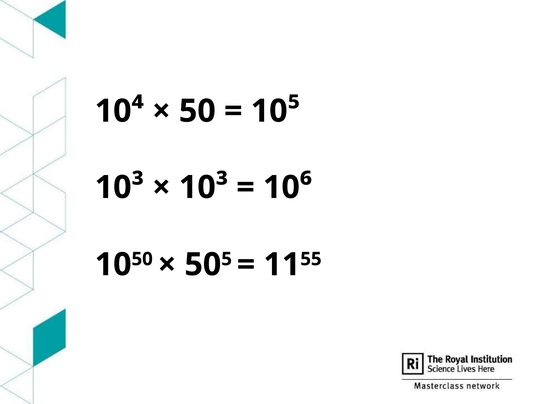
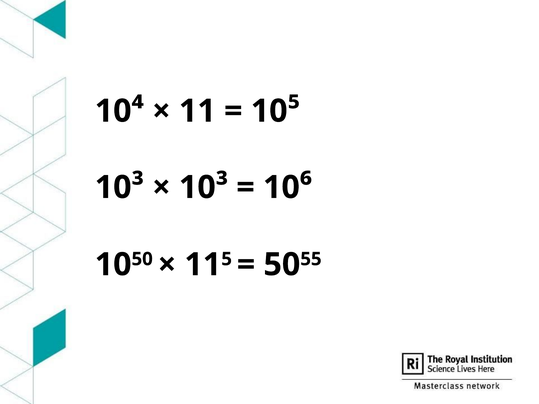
50: 50 -> 11 (197, 111)
50: 50 -> 11 (203, 265)
11: 11 -> 50 (282, 265)
